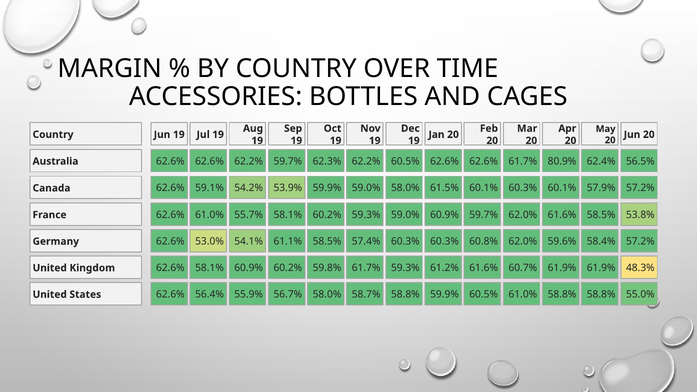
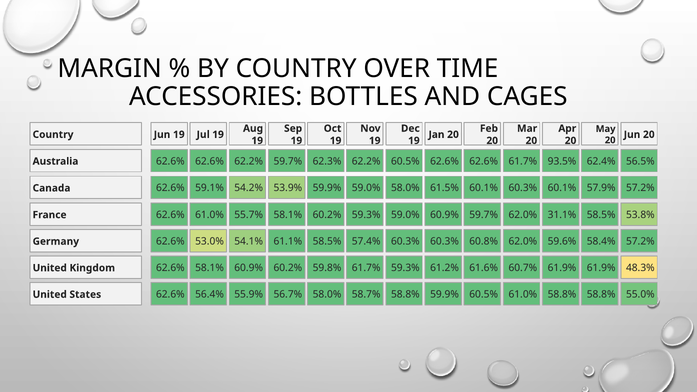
80.9%: 80.9% -> 93.5% (562, 161)
62.0% 61.6%: 61.6% -> 31.1% (562, 215)
